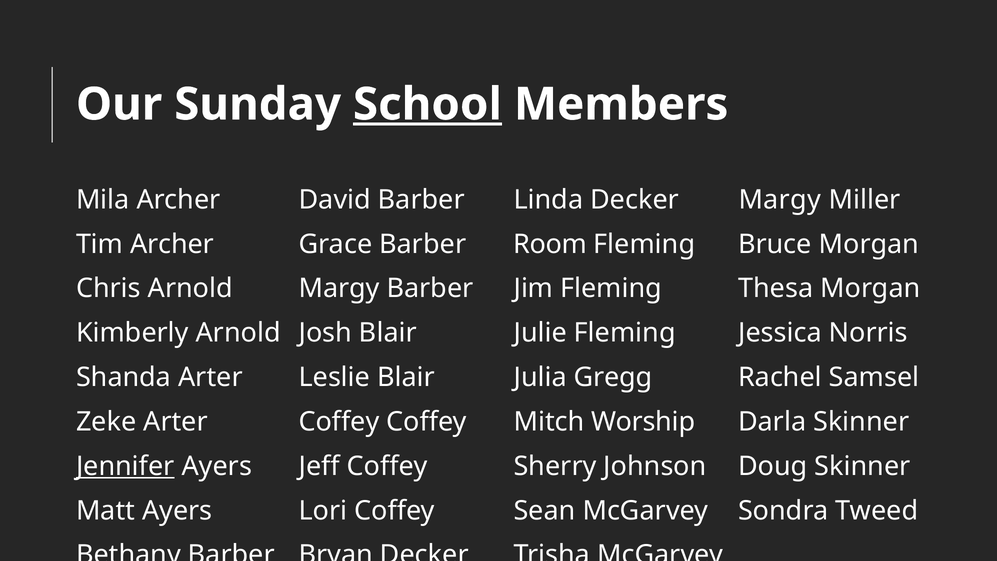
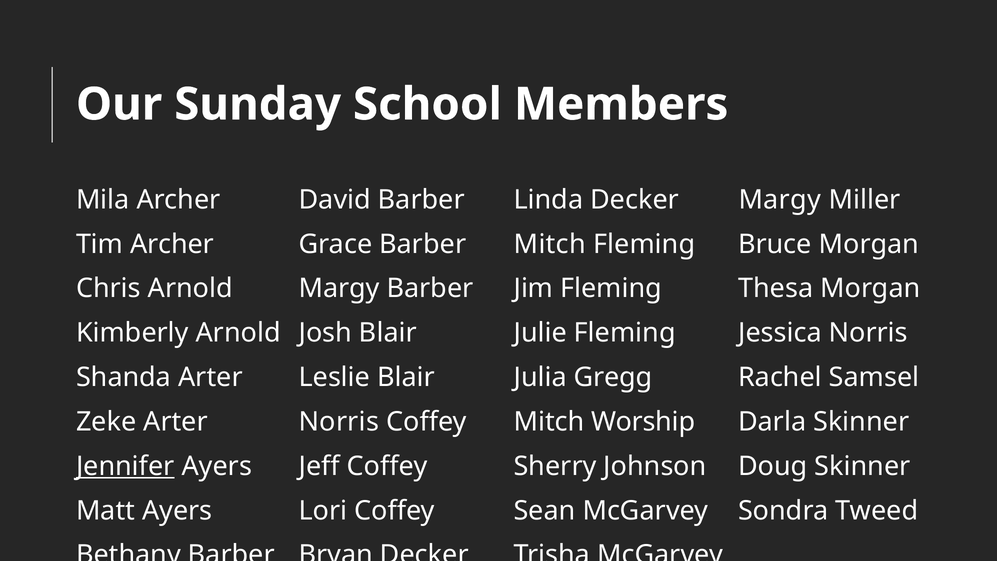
School underline: present -> none (428, 104)
Barber Room: Room -> Mitch (550, 244)
Arter Coffey: Coffey -> Norris (339, 422)
